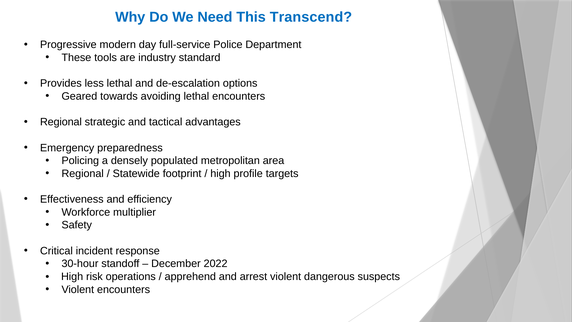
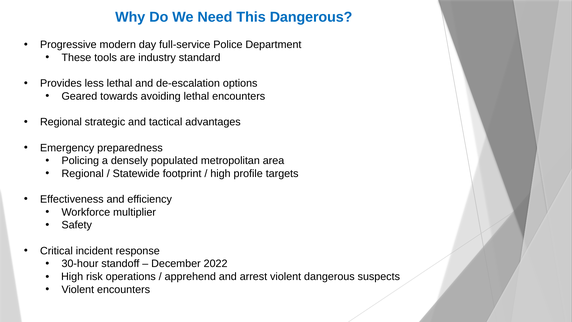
This Transcend: Transcend -> Dangerous (311, 17)
